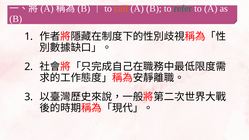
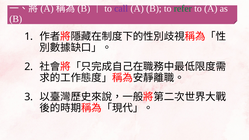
call colour: orange -> purple (121, 9)
